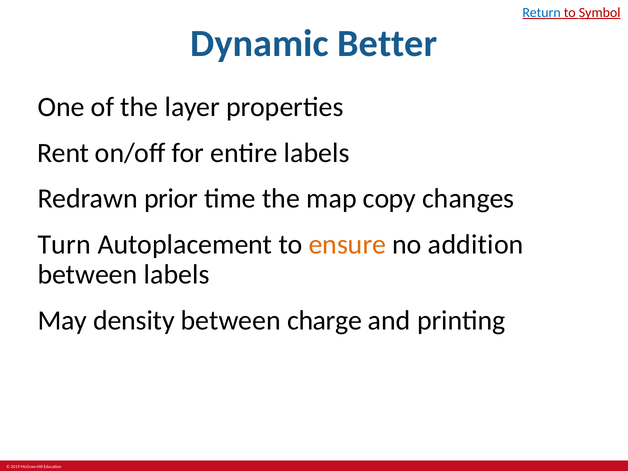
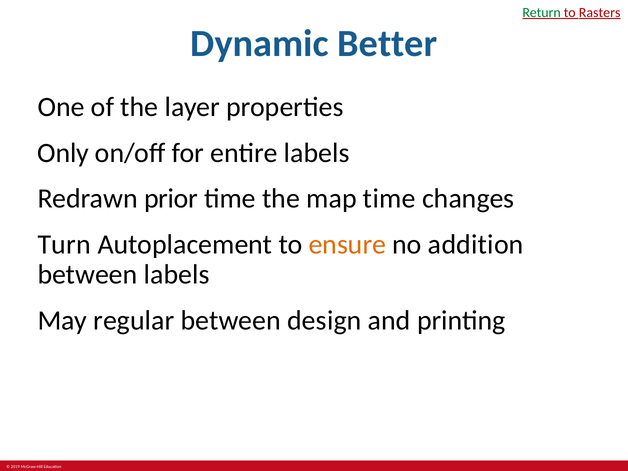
Return colour: blue -> green (542, 12)
Symbol: Symbol -> Rasters (600, 12)
Rent: Rent -> Only (63, 153)
map copy: copy -> time (389, 199)
density: density -> regular (134, 321)
charge: charge -> design (324, 321)
